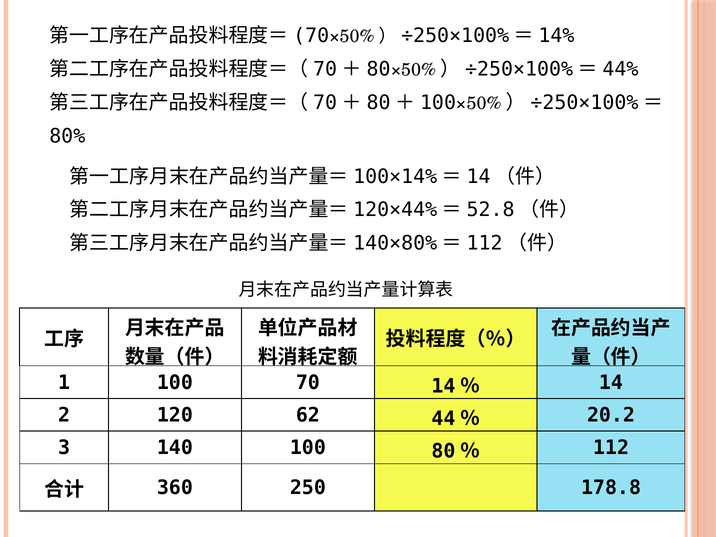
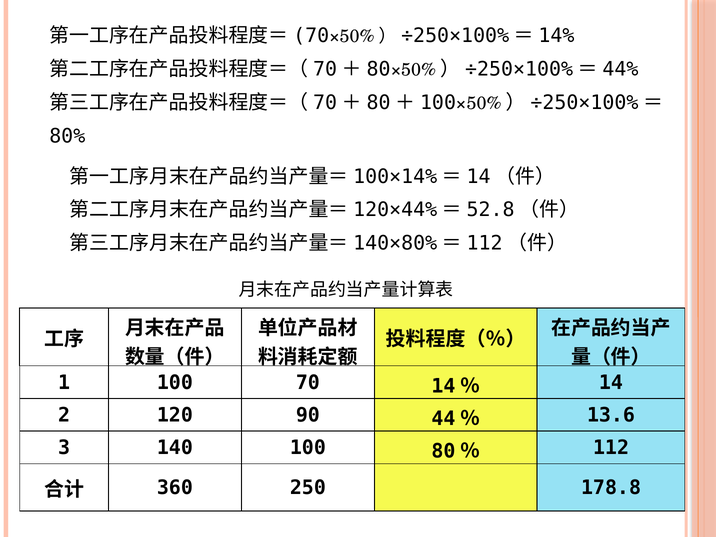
62: 62 -> 90 (308, 415)
20.2: 20.2 -> 13.6 (611, 415)
